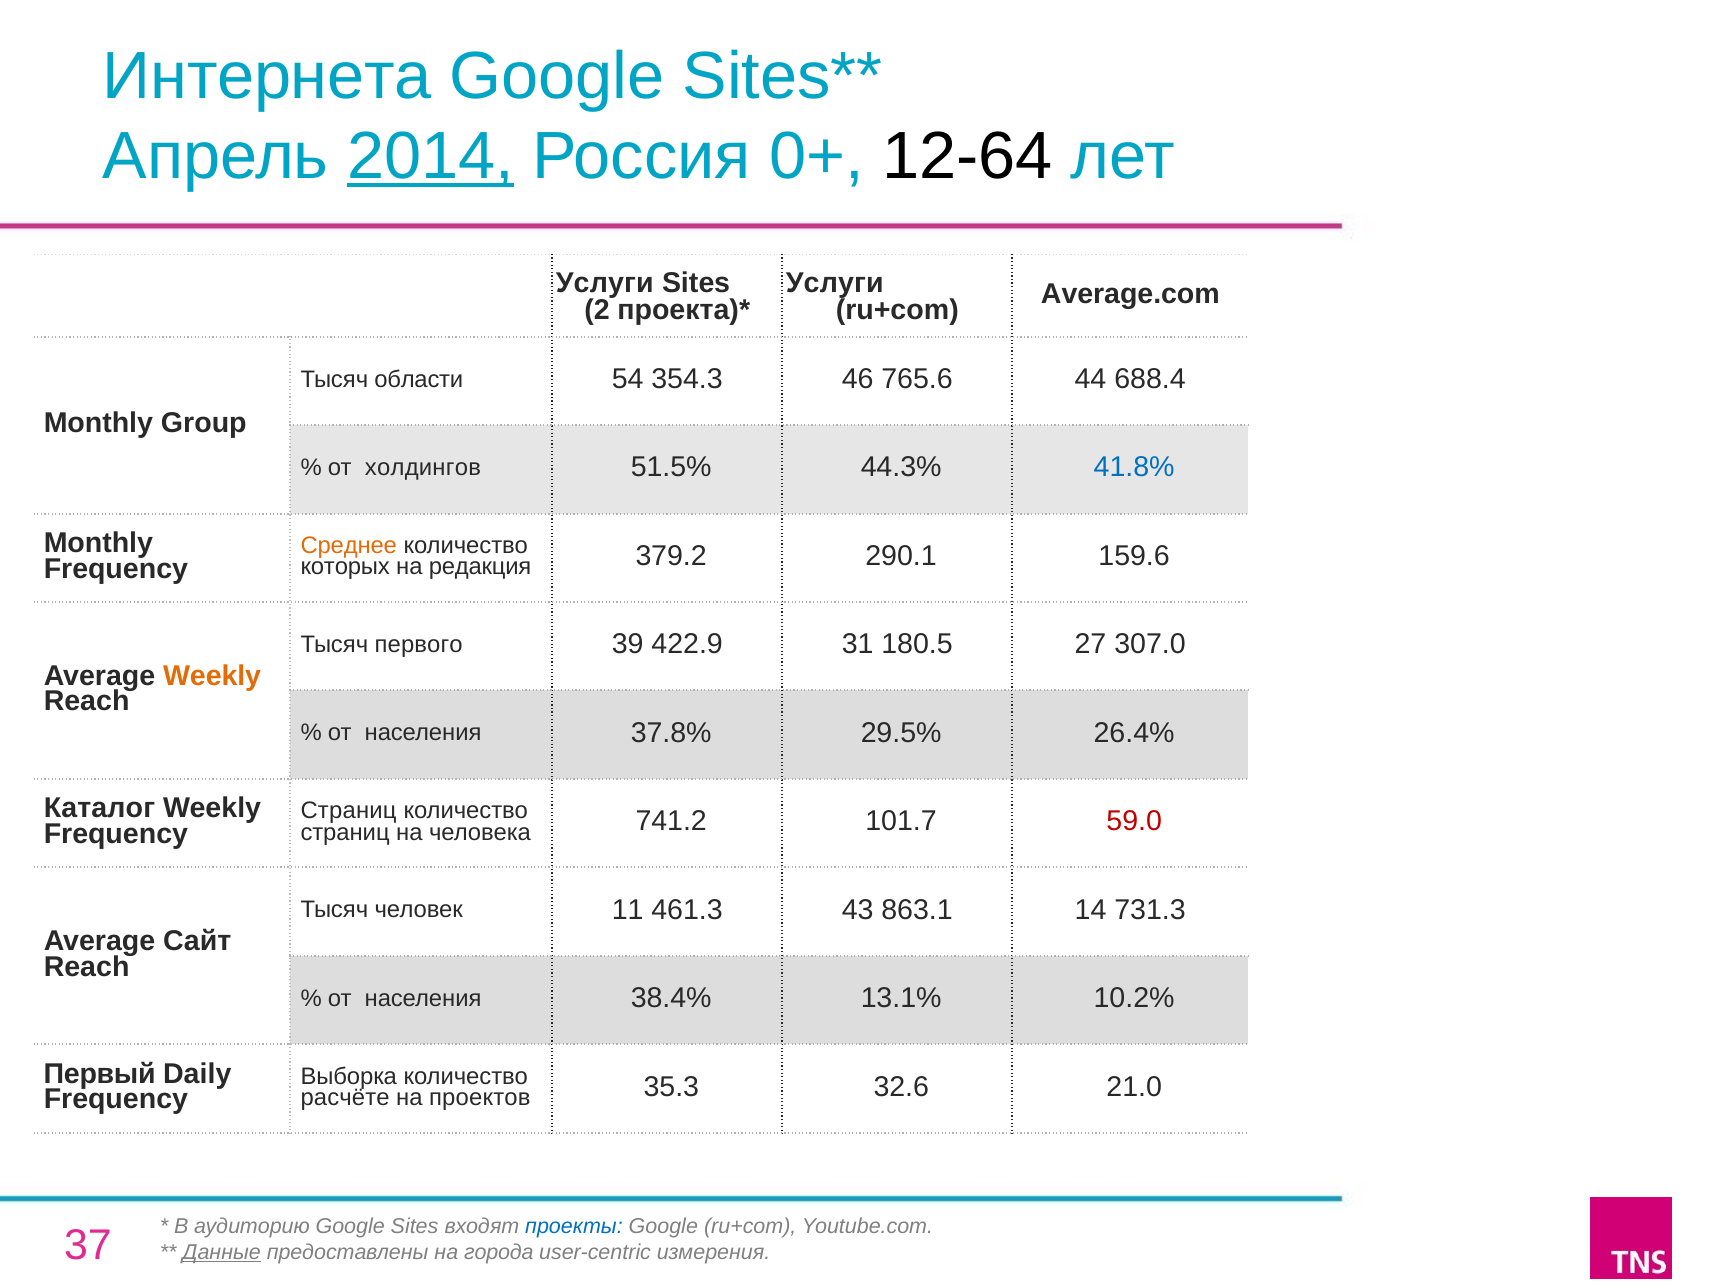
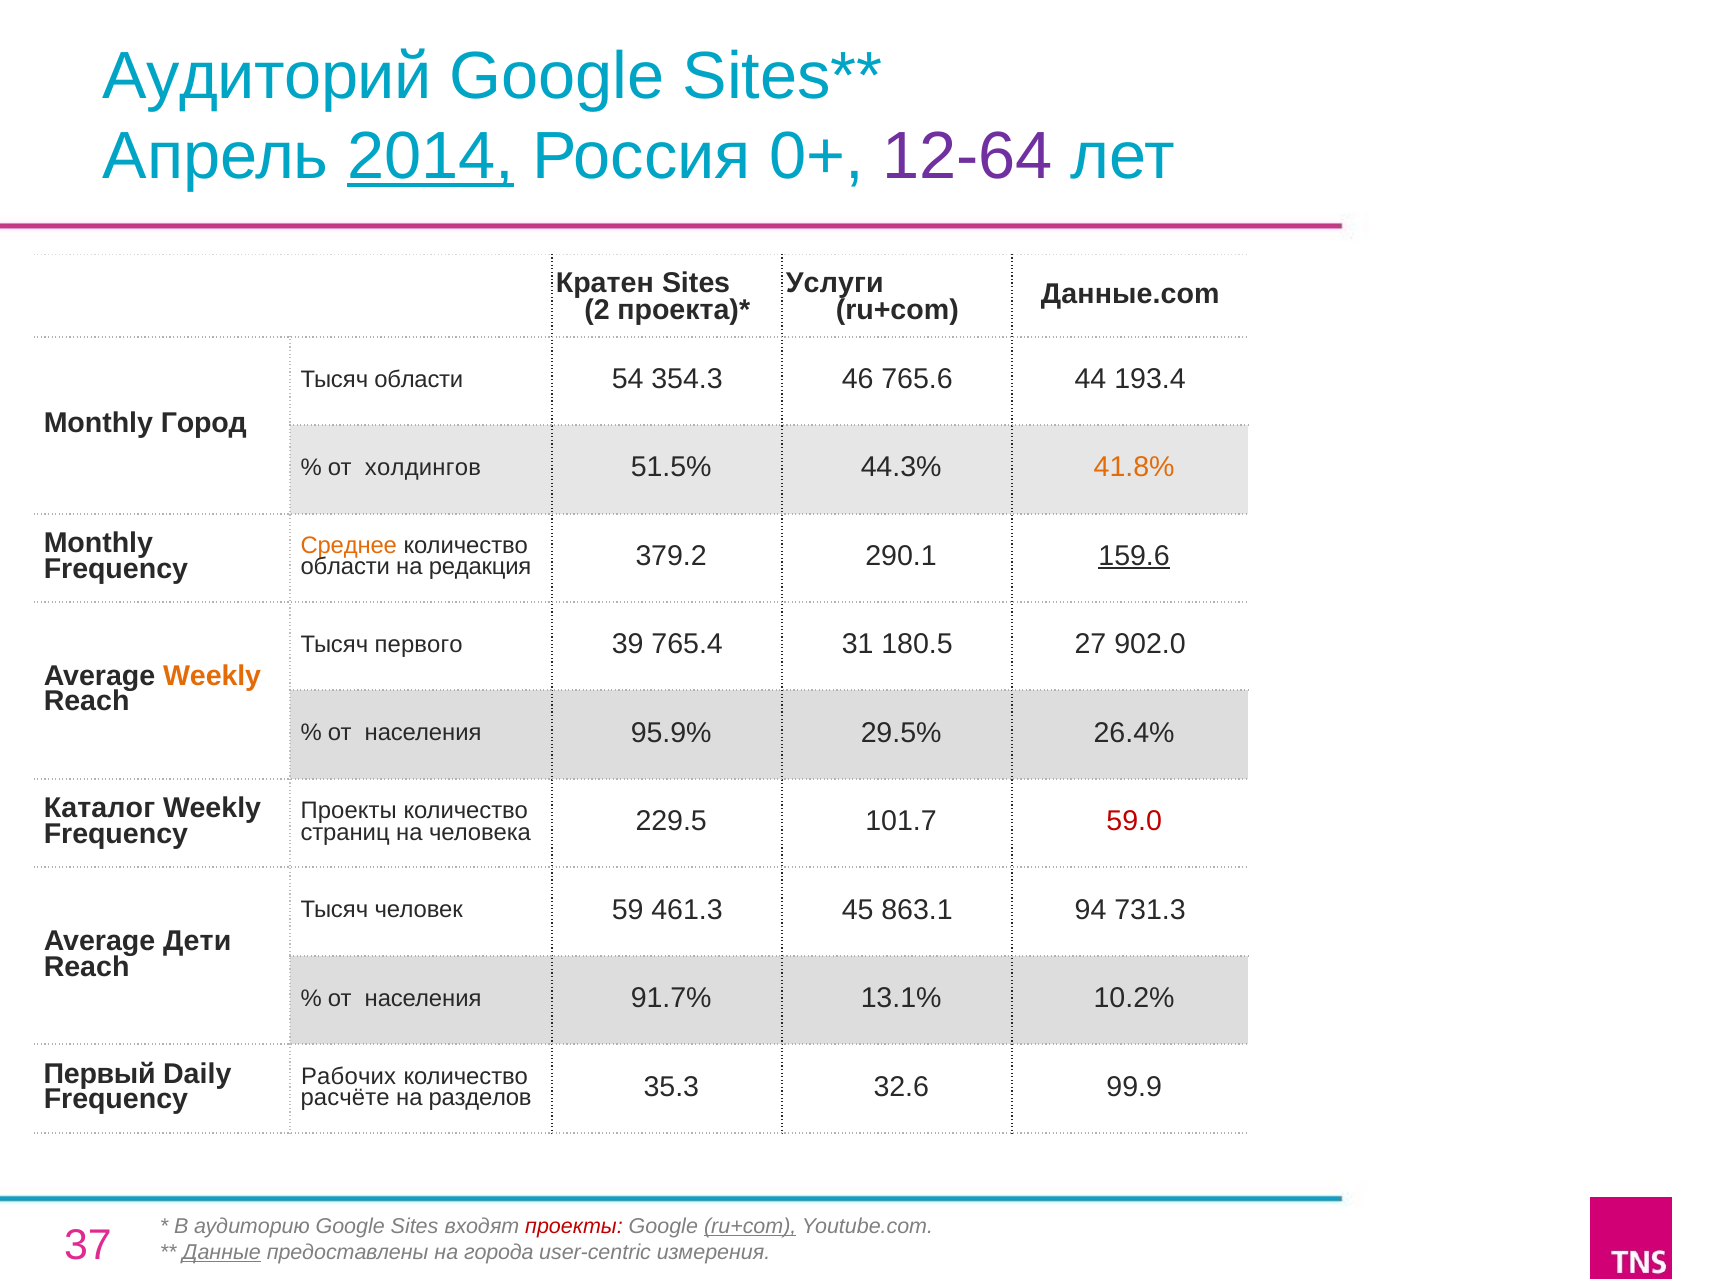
Интернета: Интернета -> Аудиторий (267, 76)
12-64 colour: black -> purple (967, 156)
Услуги: Услуги -> Кратен (605, 283)
Average.com: Average.com -> Данные.com (1130, 294)
688.4: 688.4 -> 193.4 (1150, 379)
Group: Group -> Город (204, 423)
41.8% colour: blue -> orange (1134, 468)
которых: которых -> области (345, 567)
159.6 underline: none -> present (1134, 556)
422.9: 422.9 -> 765.4 (687, 644)
307.0: 307.0 -> 902.0 (1150, 644)
37.8%: 37.8% -> 95.9% (671, 733)
Страниц: Страниц -> Проекты (349, 811)
741.2: 741.2 -> 229.5 (671, 821)
11: 11 -> 59 (628, 910)
43: 43 -> 45 (858, 910)
14: 14 -> 94 (1091, 910)
Сайт: Сайт -> Дети (197, 941)
38.4%: 38.4% -> 91.7% (671, 998)
Выборка: Выборка -> Рабочих (349, 1076)
проектов: проектов -> разделов (480, 1097)
21.0: 21.0 -> 99.9 (1134, 1087)
проекты colour: blue -> red (574, 1226)
ru+com underline: none -> present (750, 1226)
